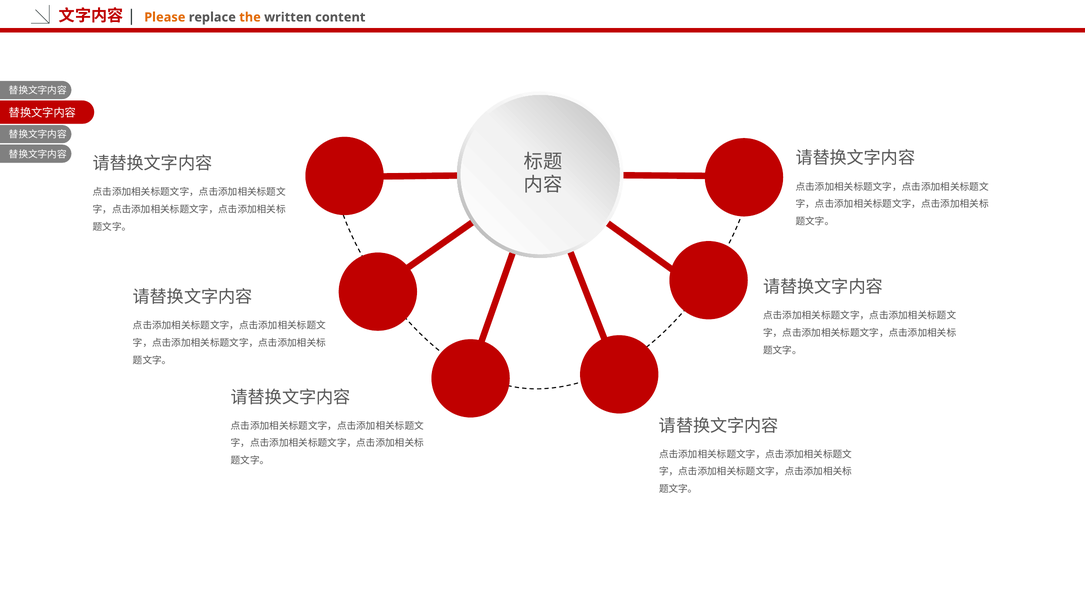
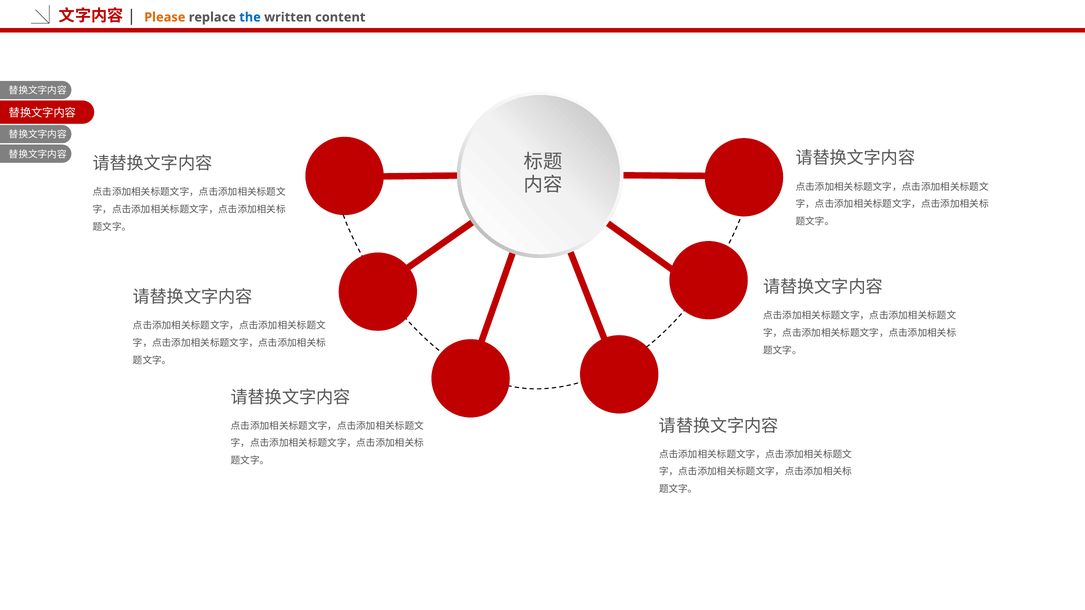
the colour: orange -> blue (250, 17)
